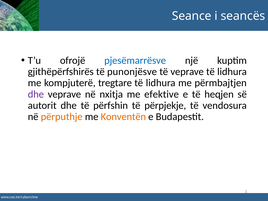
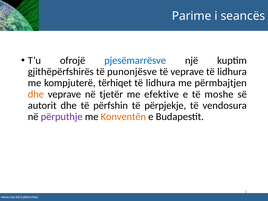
Seance: Seance -> Parime (192, 16)
tregtare: tregtare -> tërhiqet (115, 83)
dhe colour: purple -> orange (36, 94)
nxitja: nxitja -> tjetër (111, 94)
heqjen: heqjen -> moshe (219, 94)
përputhje colour: orange -> purple (62, 117)
